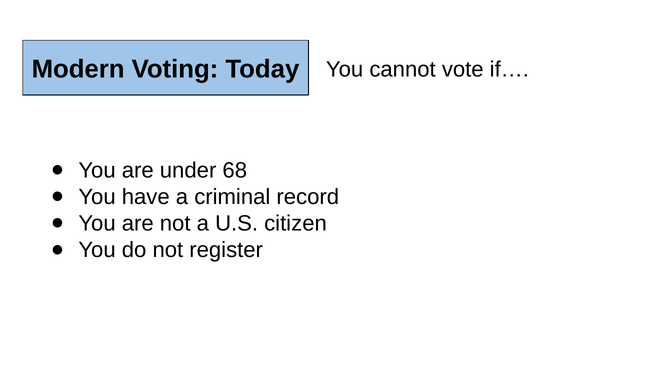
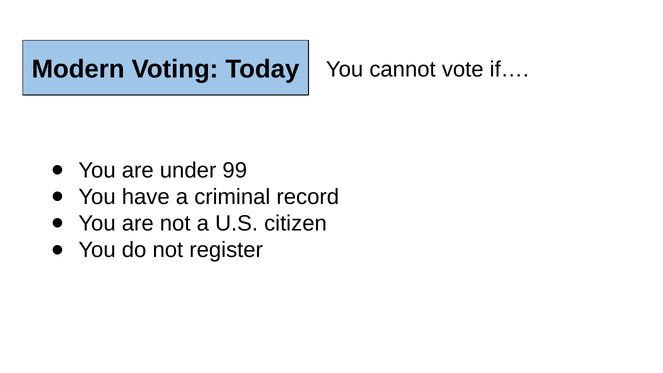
68: 68 -> 99 (235, 170)
